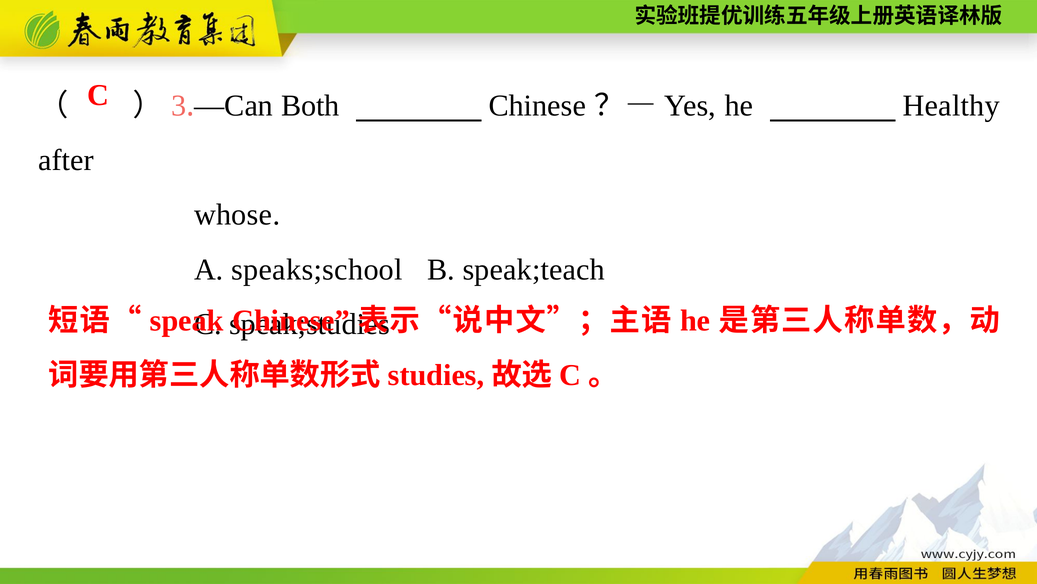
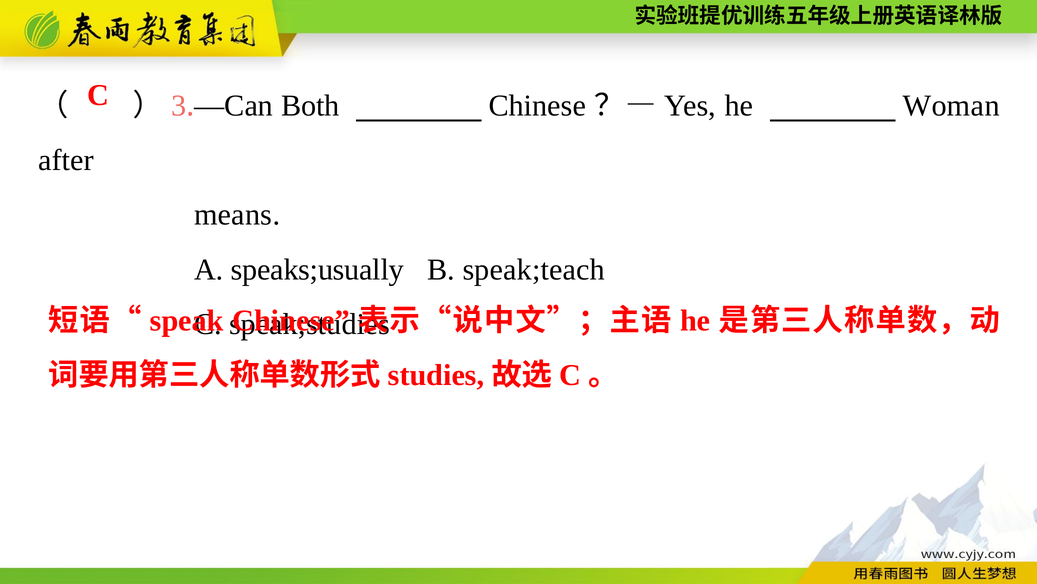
Healthy: Healthy -> Woman (951, 106)
whose: whose -> means (237, 215)
speaks;school: speaks;school -> speaks;usually (317, 269)
